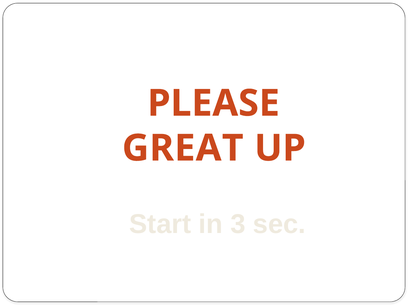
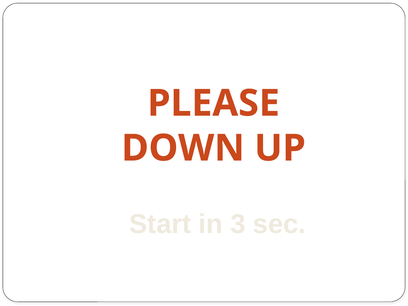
GREAT: GREAT -> DOWN (183, 148)
